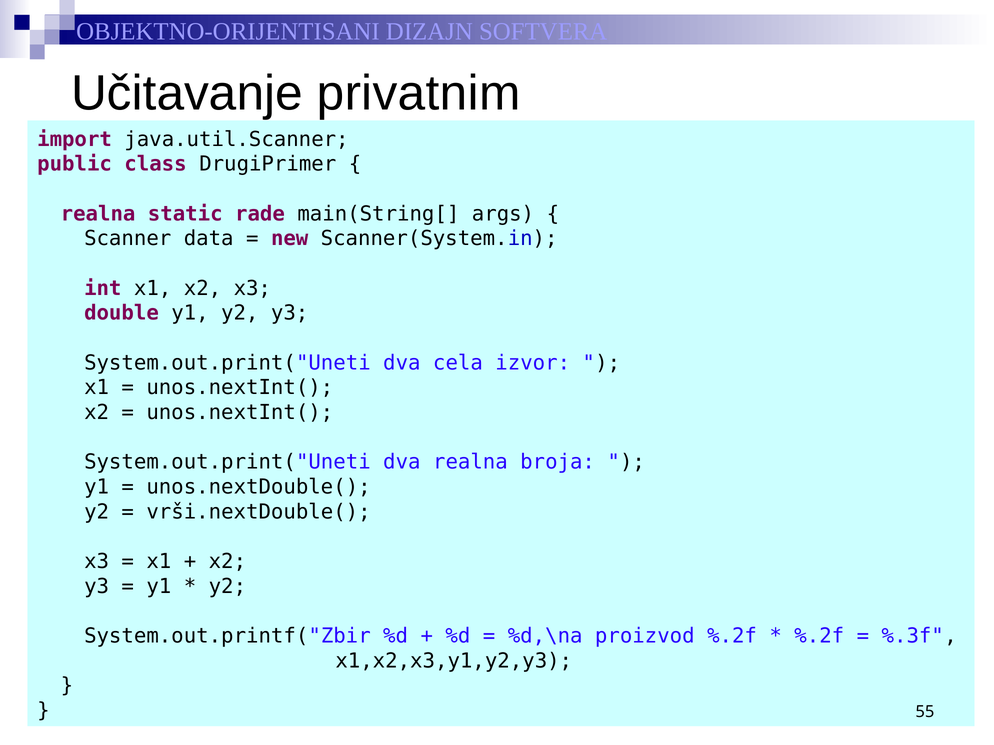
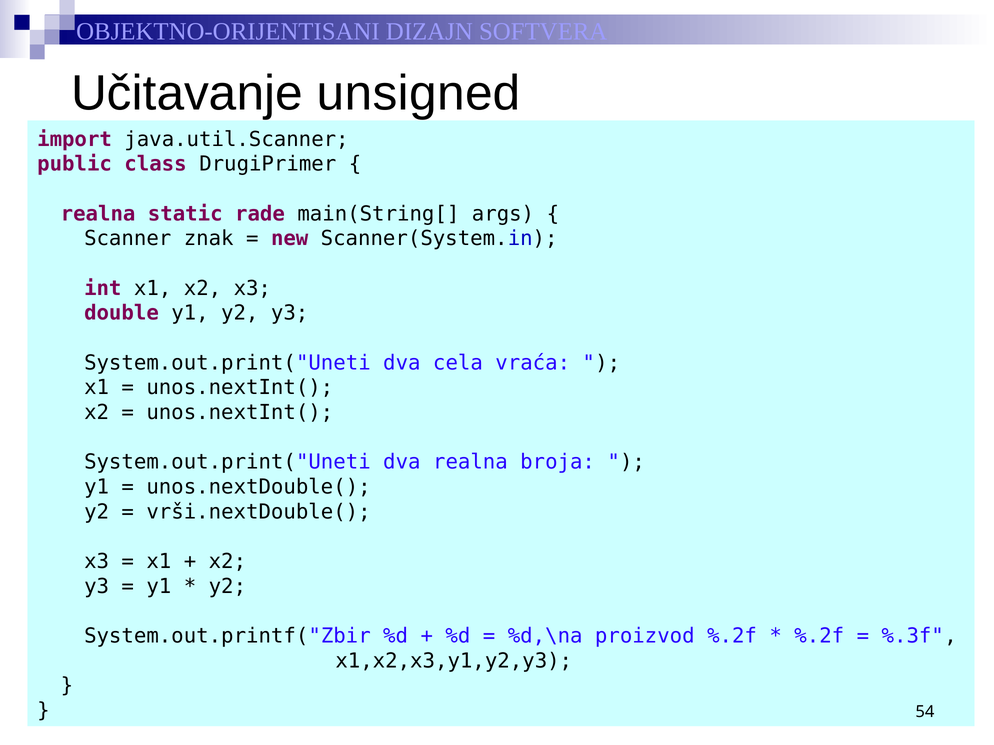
privatnim: privatnim -> unsigned (419, 93)
data: data -> znak (209, 239)
izvor: izvor -> vraća (533, 363)
55: 55 -> 54 (925, 712)
